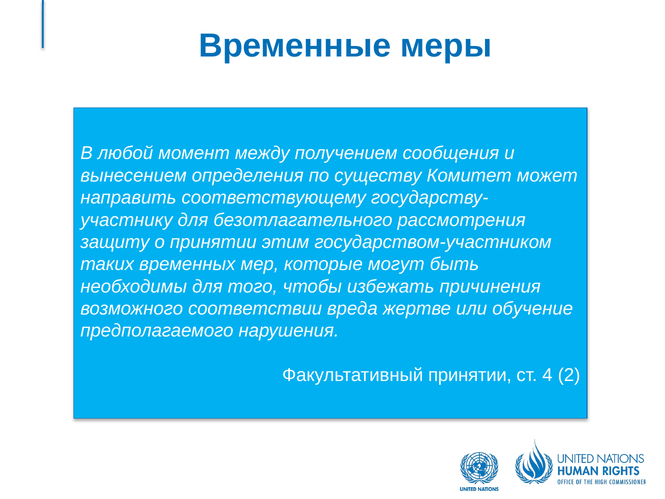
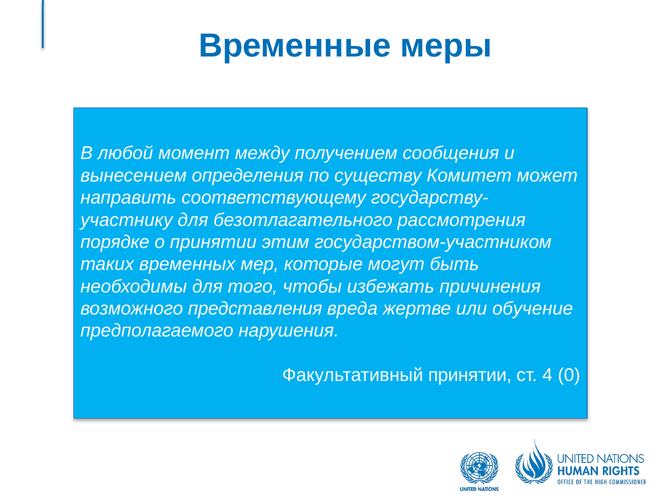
защиту: защиту -> порядке (115, 242)
соответствии: соответствии -> представления (255, 309)
2: 2 -> 0 (569, 375)
